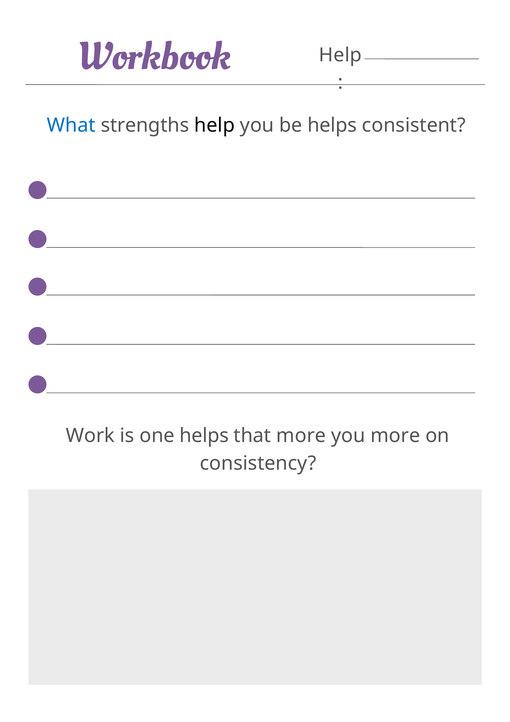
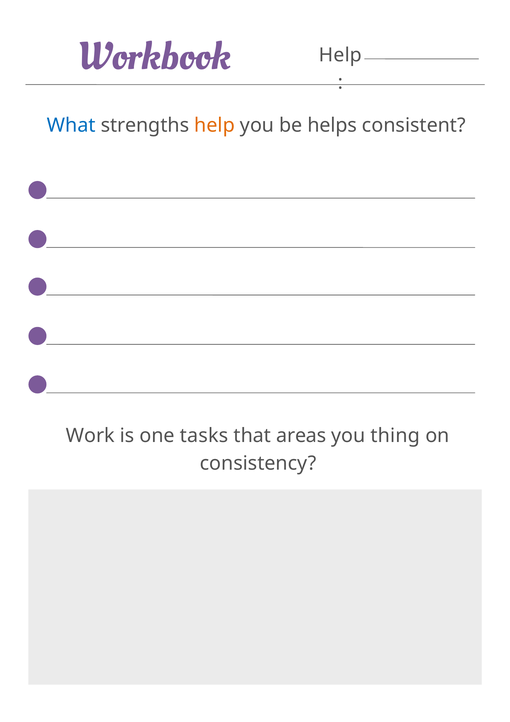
help colour: black -> orange (215, 125)
one helps: helps -> tasks (204, 436)
that more: more -> areas (301, 436)
you more: more -> thing (395, 436)
